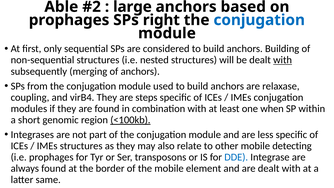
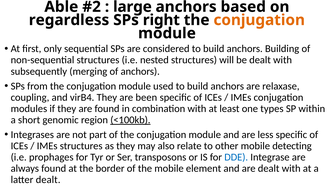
prophages: prophages -> regardless (69, 20)
conjugation colour: blue -> orange (259, 20)
with underline: present -> none (283, 60)
steps: steps -> been (146, 97)
when: when -> types (272, 109)
latter same: same -> dealt (48, 180)
